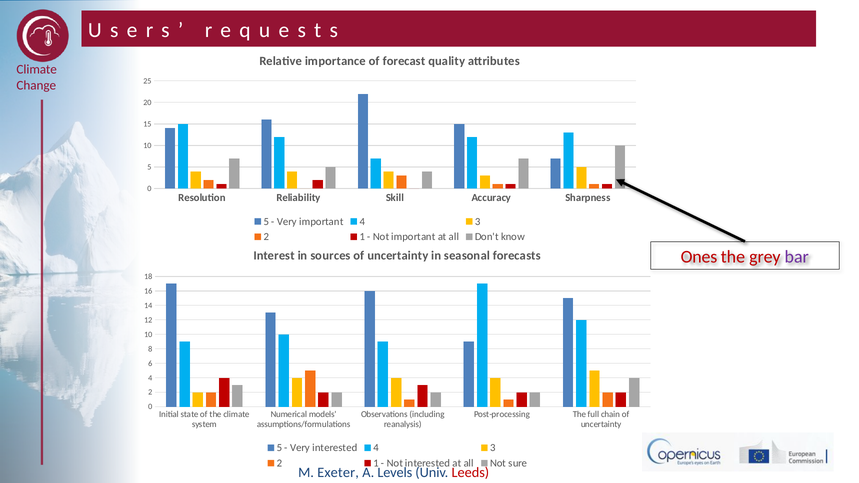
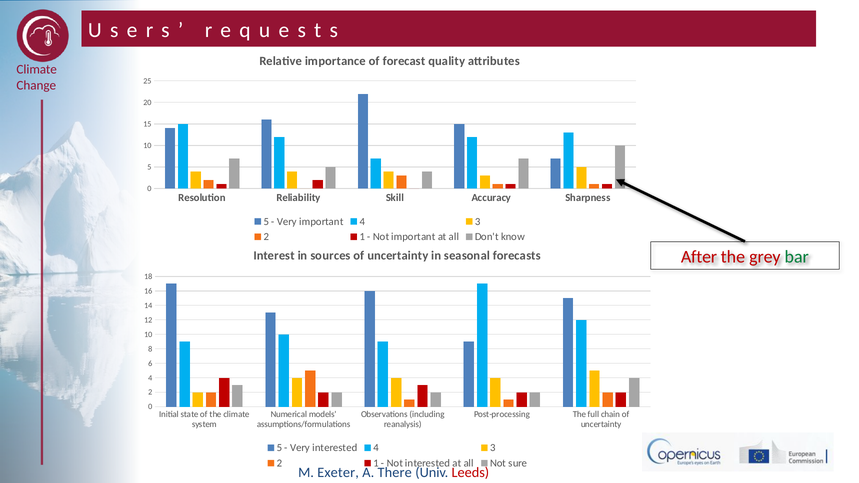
Ones: Ones -> After (699, 257)
bar colour: purple -> green (797, 257)
Levels: Levels -> There (395, 473)
